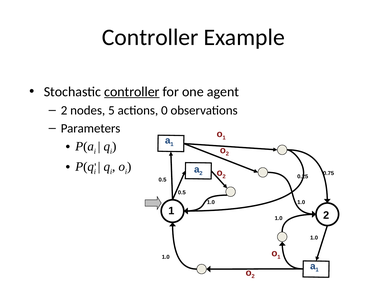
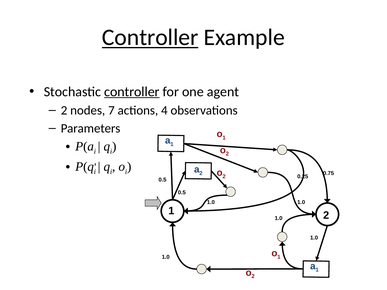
Controller underline: none -> present (150, 37)
5: 5 -> 7 (111, 110)
0: 0 -> 4 (164, 110)
